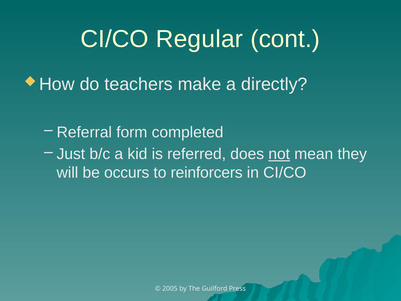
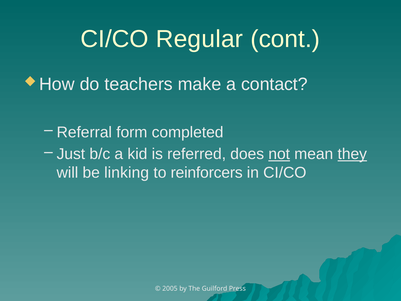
directly: directly -> contact (274, 84)
they underline: none -> present (352, 154)
occurs: occurs -> linking (127, 173)
